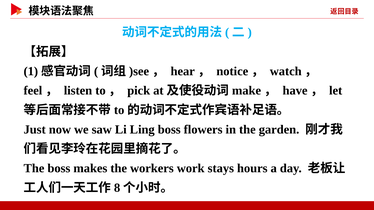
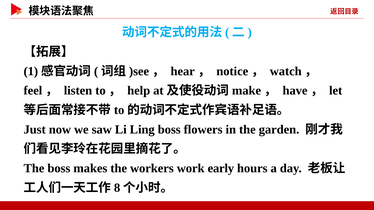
pick: pick -> help (139, 91)
stays: stays -> early (221, 169)
